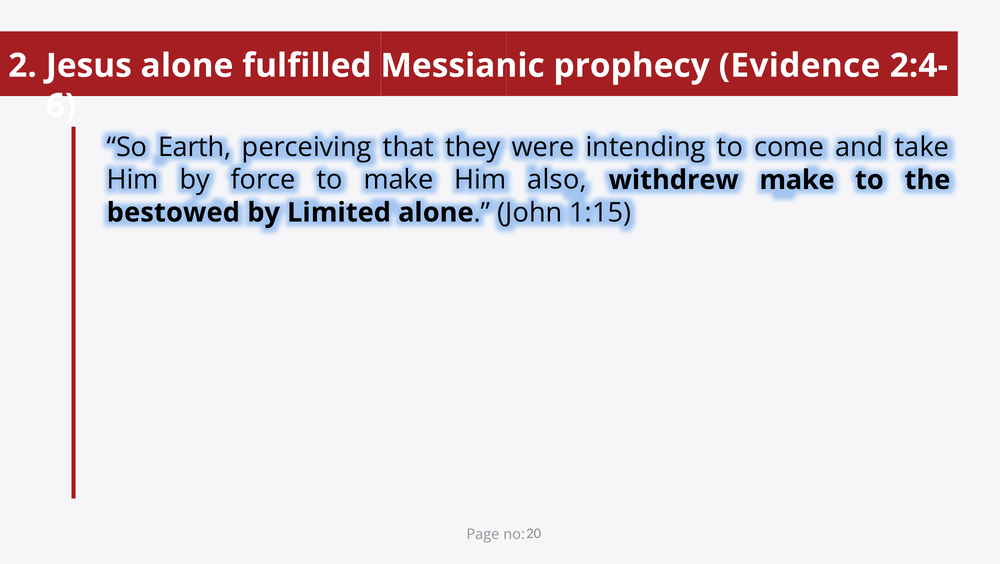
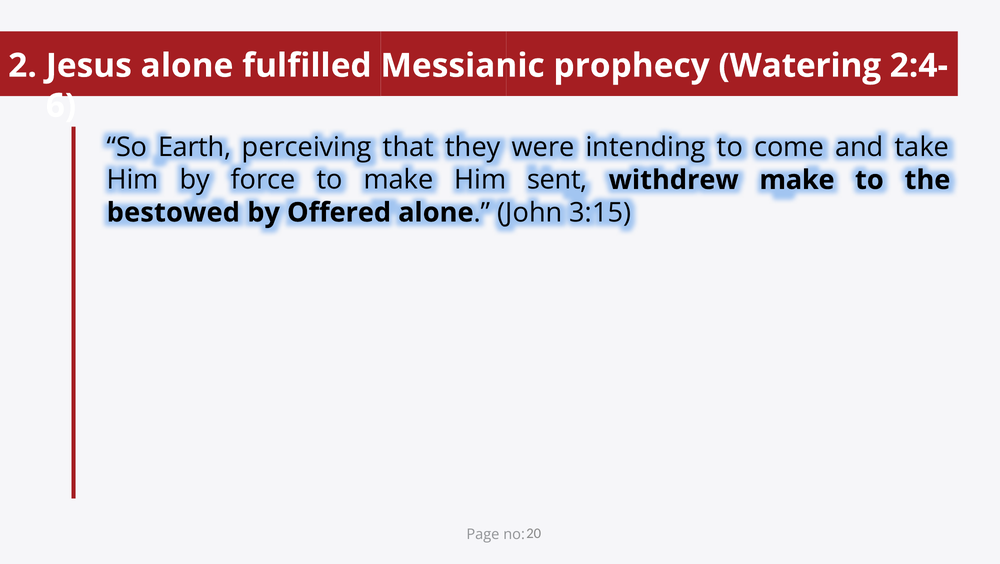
Evidence: Evidence -> Watering (800, 66)
also: also -> sent (557, 180)
Limited: Limited -> Offered (339, 213)
1:15: 1:15 -> 3:15 (600, 213)
